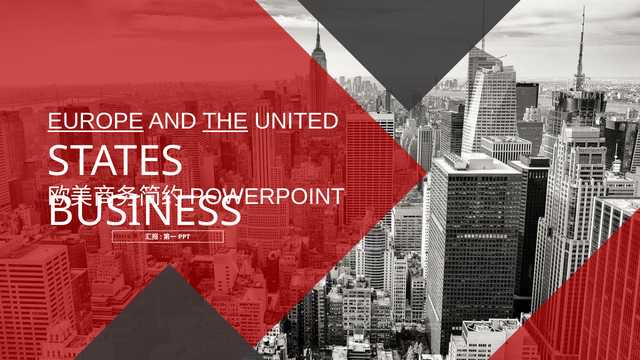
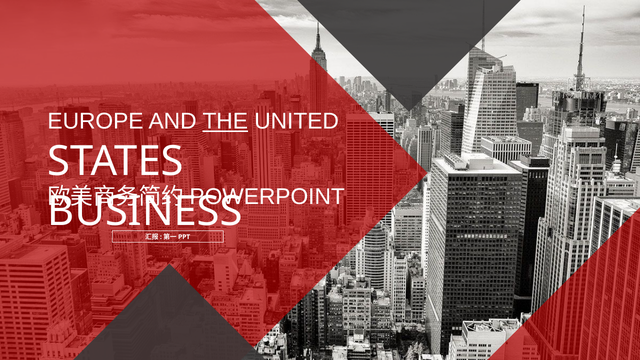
EUROPE underline: present -> none (95, 121)
